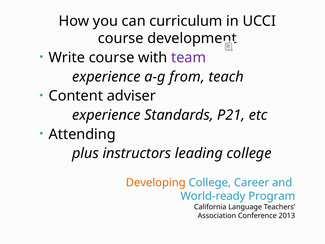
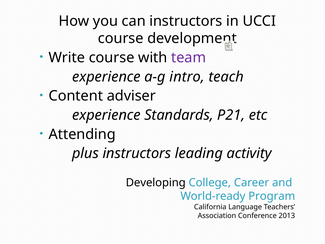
can curriculum: curriculum -> instructors (186, 21)
from: from -> intro (187, 77)
leading college: college -> activity (249, 153)
Developing colour: orange -> black (156, 182)
